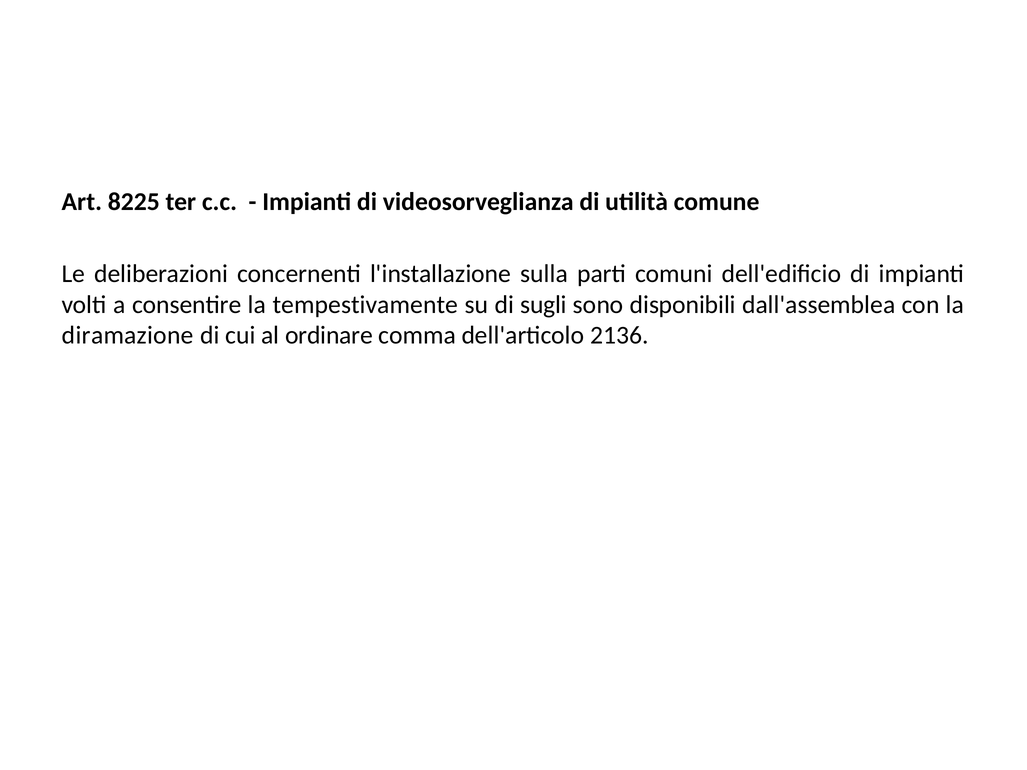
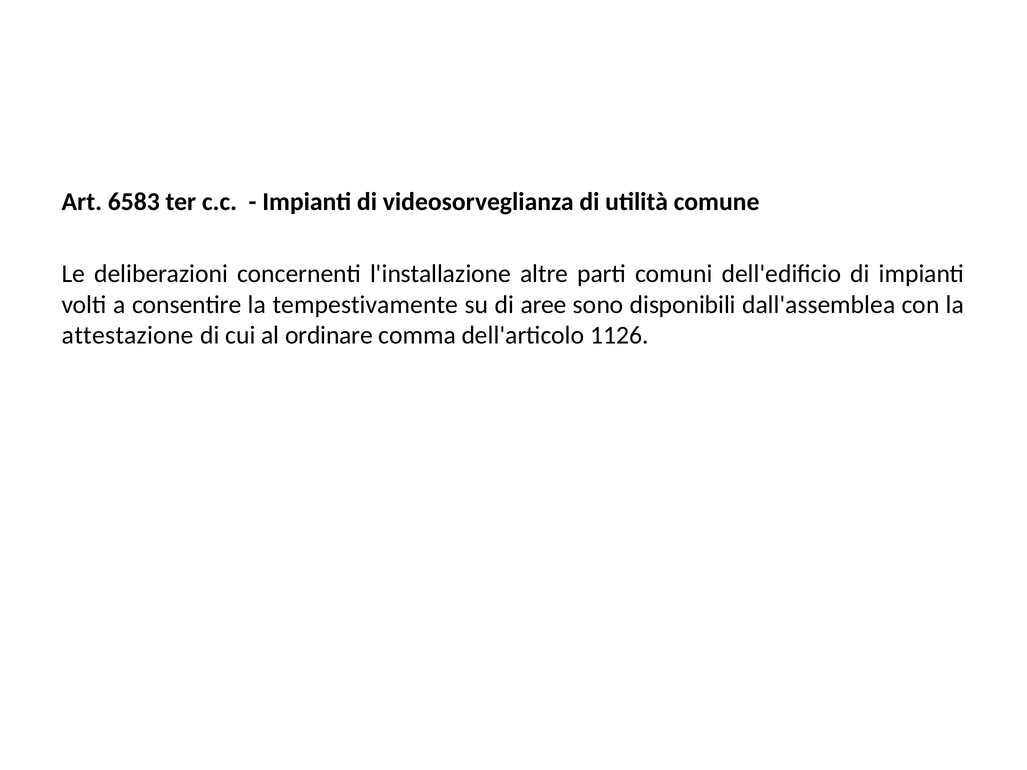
8225: 8225 -> 6583 (134, 202)
sulla: sulla -> altre (544, 274)
sugli: sugli -> aree (544, 305)
diramazione: diramazione -> attestazione (128, 336)
2136: 2136 -> 1126 (619, 336)
